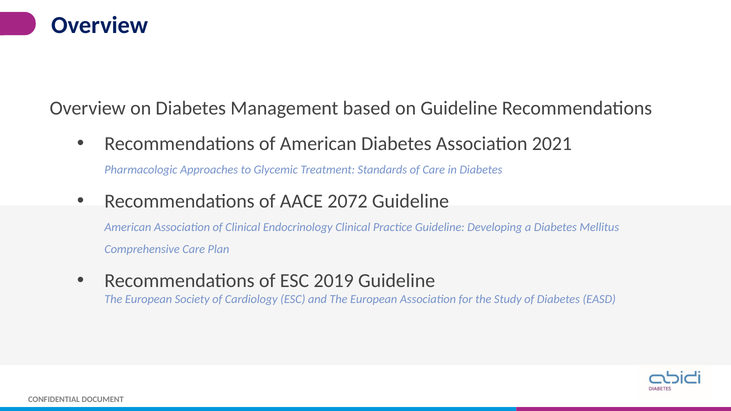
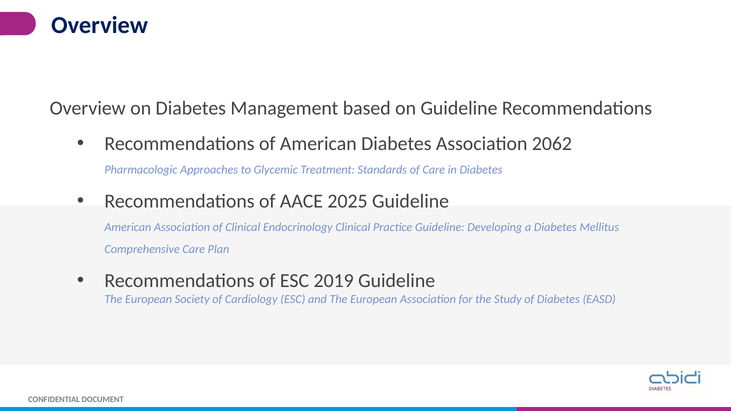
2021: 2021 -> 2062 (552, 144)
2072: 2072 -> 2025 (348, 201)
